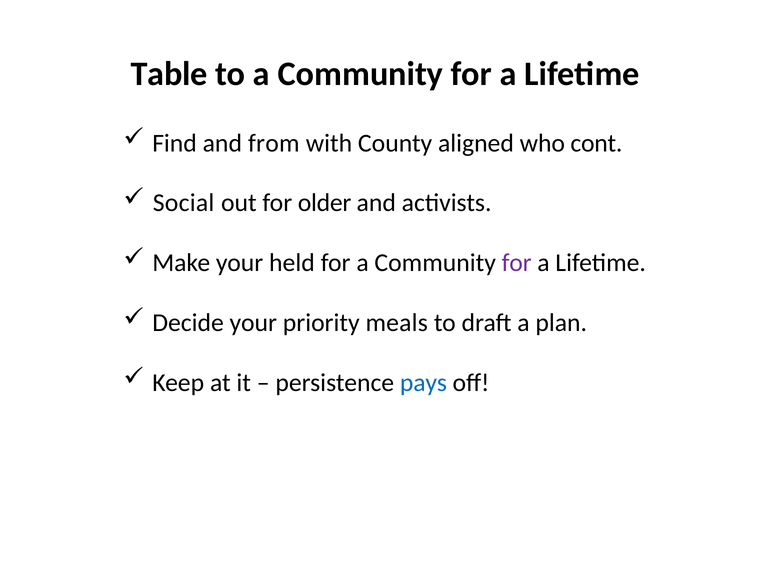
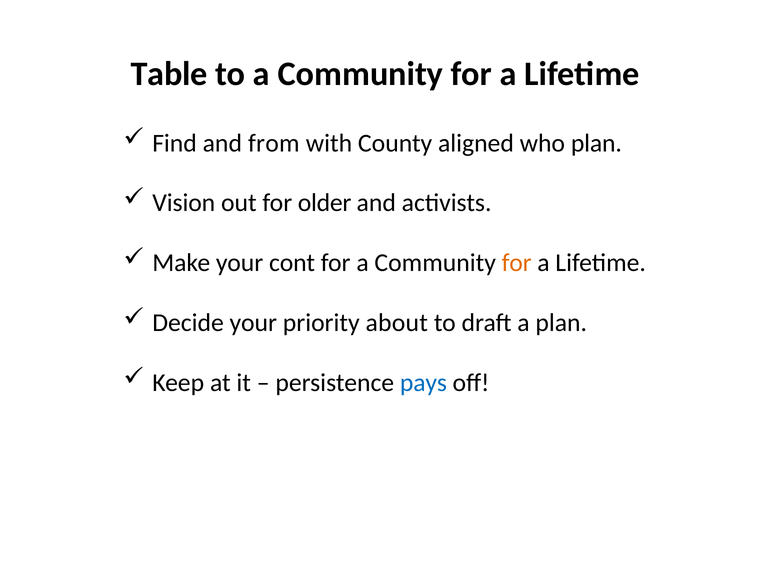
who cont: cont -> plan (596, 143)
Social: Social -> Vision (184, 203)
held: held -> cont (292, 263)
for colour: purple -> orange (517, 263)
meals: meals -> about (397, 323)
